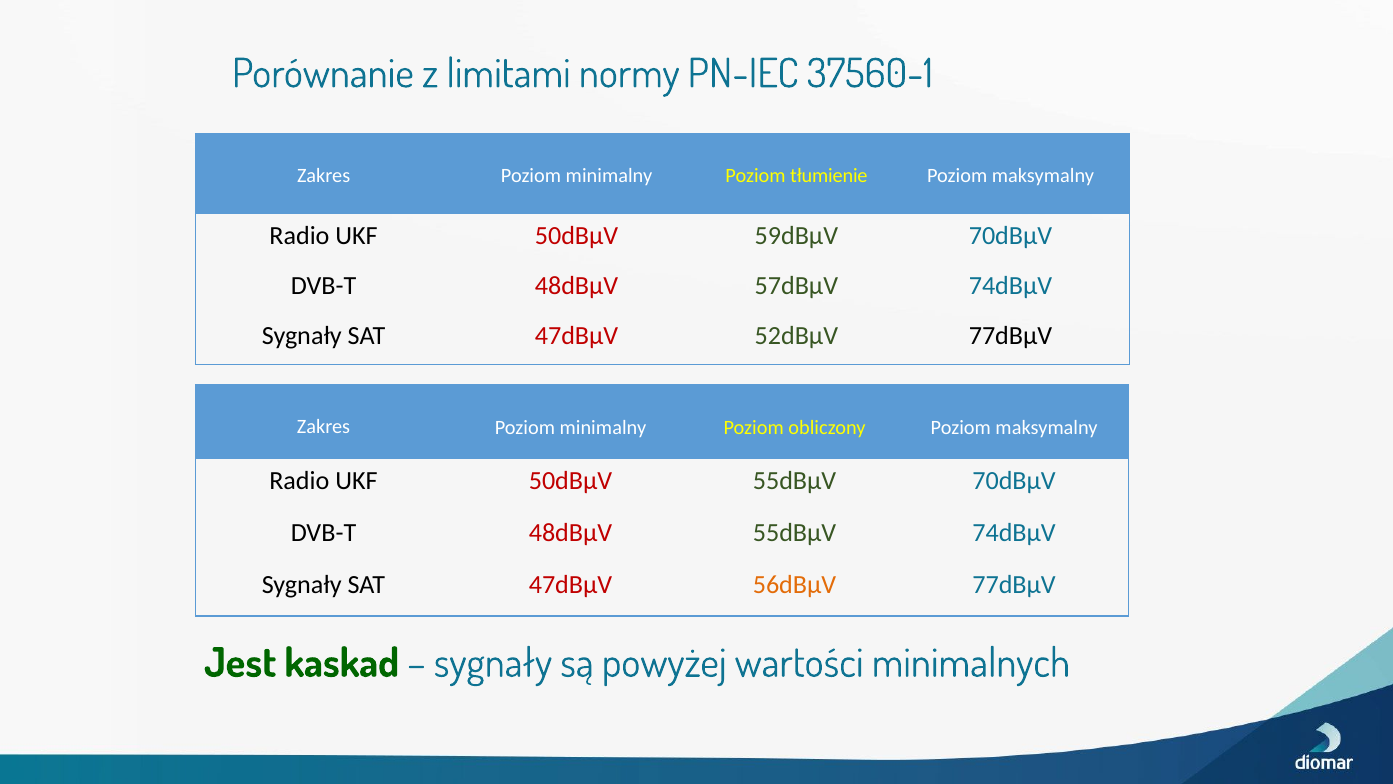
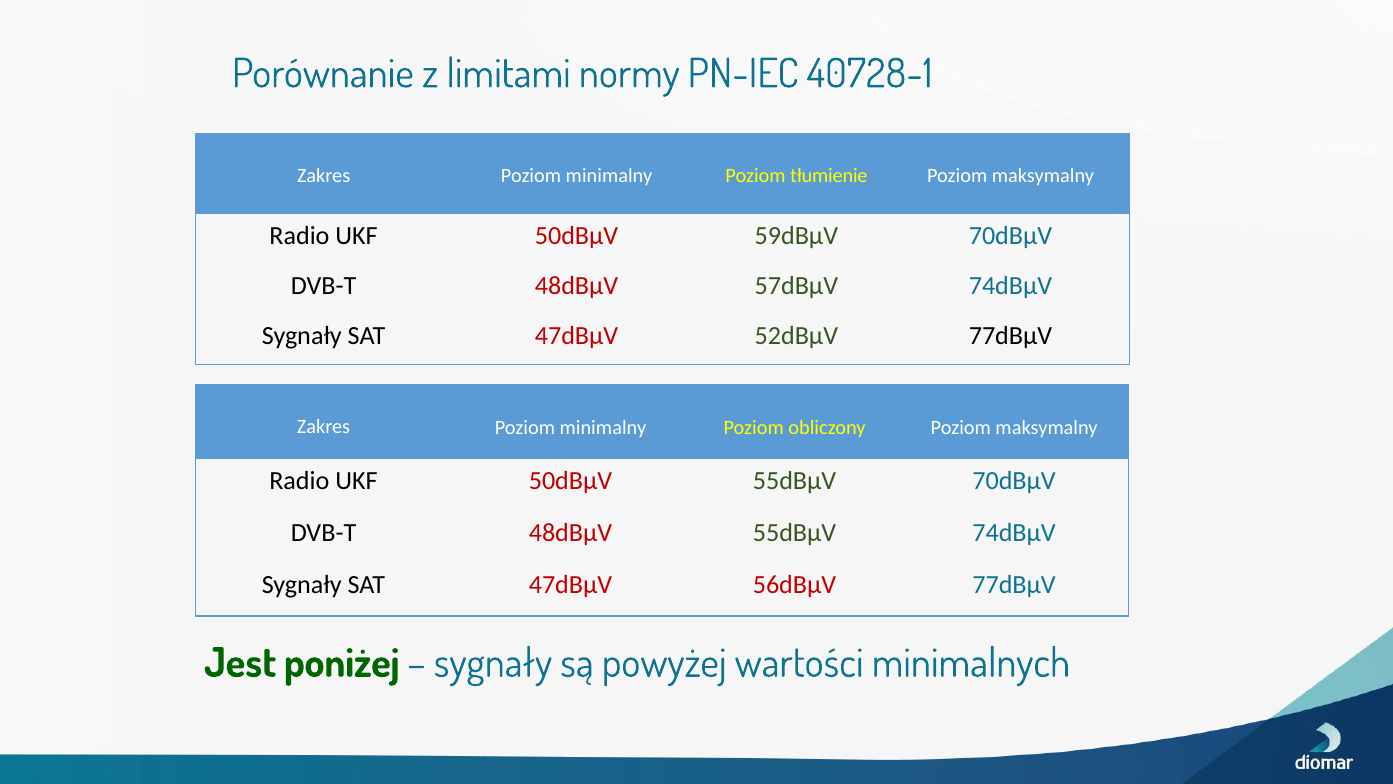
37560-1: 37560-1 -> 40728-1 (870, 74)
56dBµV colour: orange -> red (795, 585)
kaskad: kaskad -> poniżej (342, 663)
